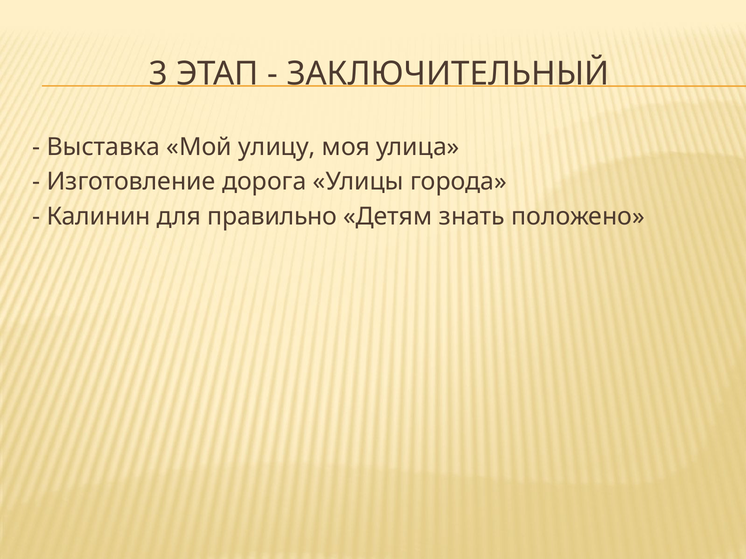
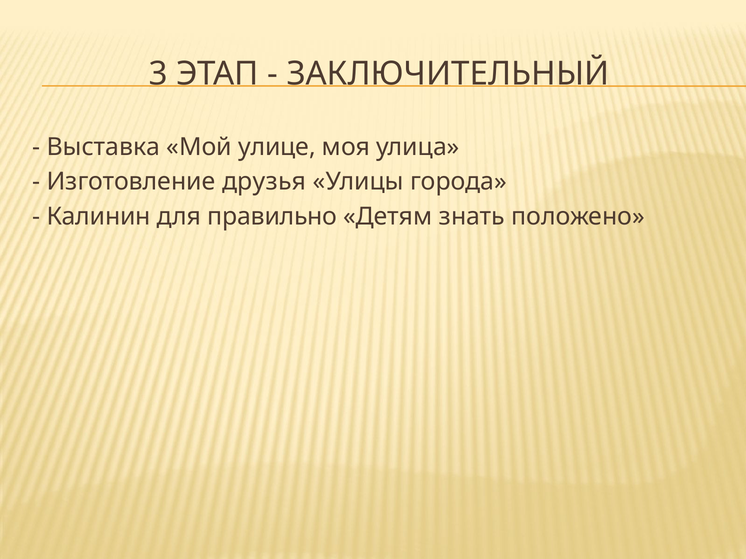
улицу: улицу -> улице (277, 147)
дорога: дорога -> друзья (264, 182)
